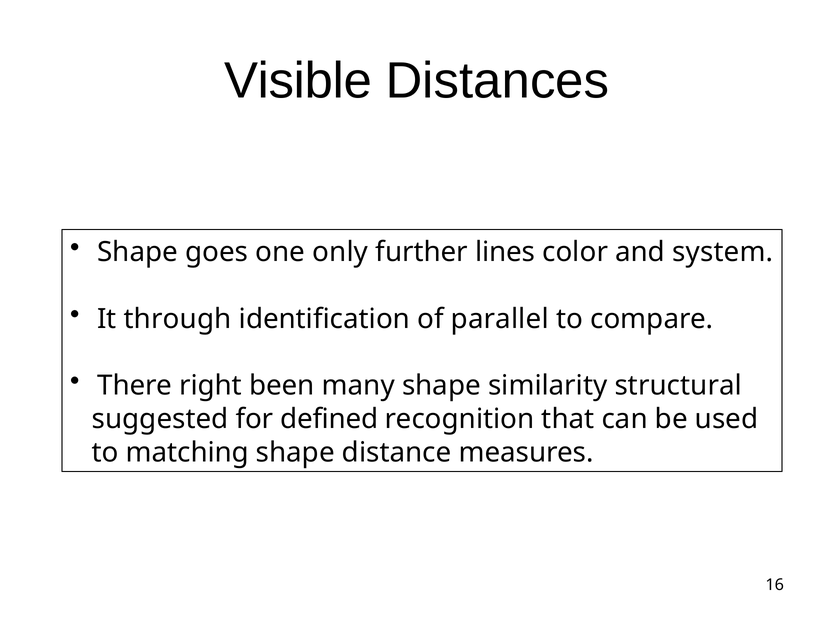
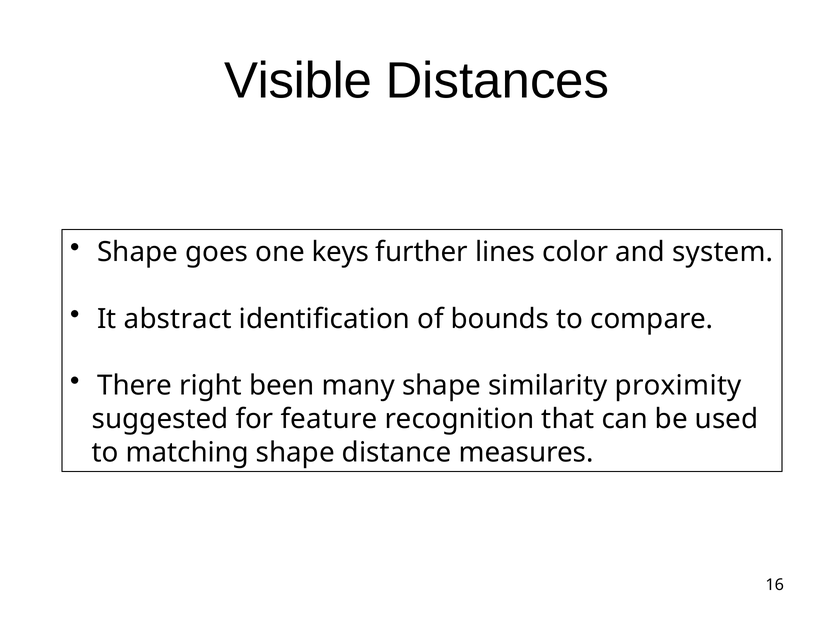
only: only -> keys (340, 252)
through: through -> abstract (178, 319)
parallel: parallel -> bounds (500, 319)
structural: structural -> proximity (678, 385)
defined: defined -> feature (329, 419)
